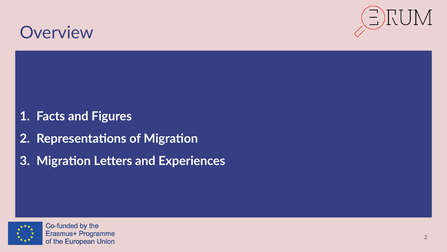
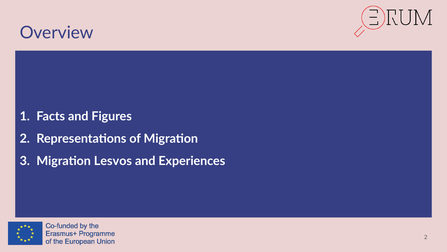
Letters: Letters -> Lesvos (113, 161)
